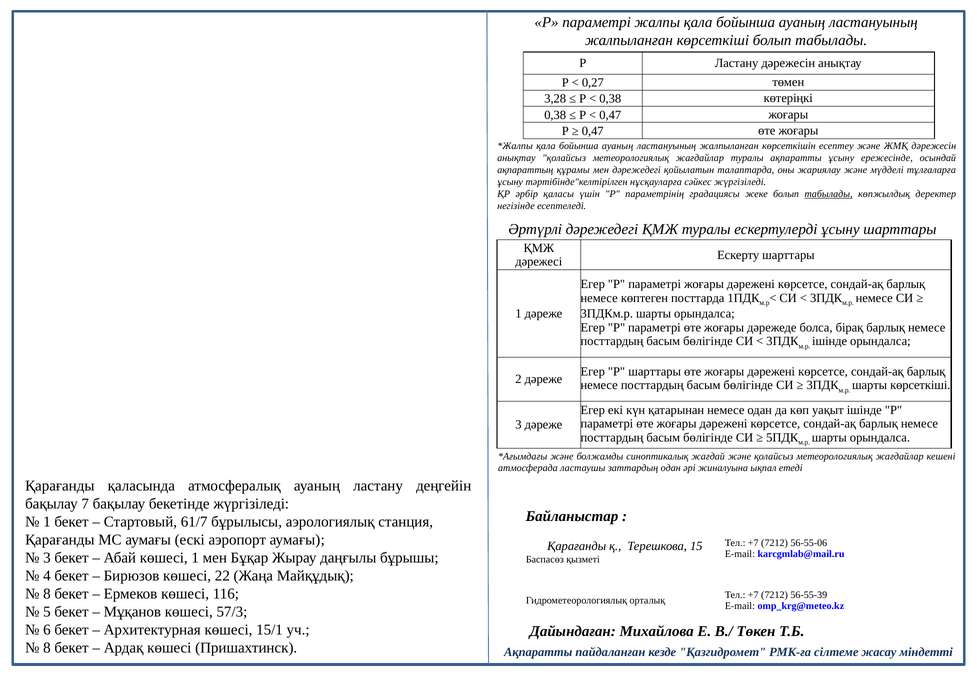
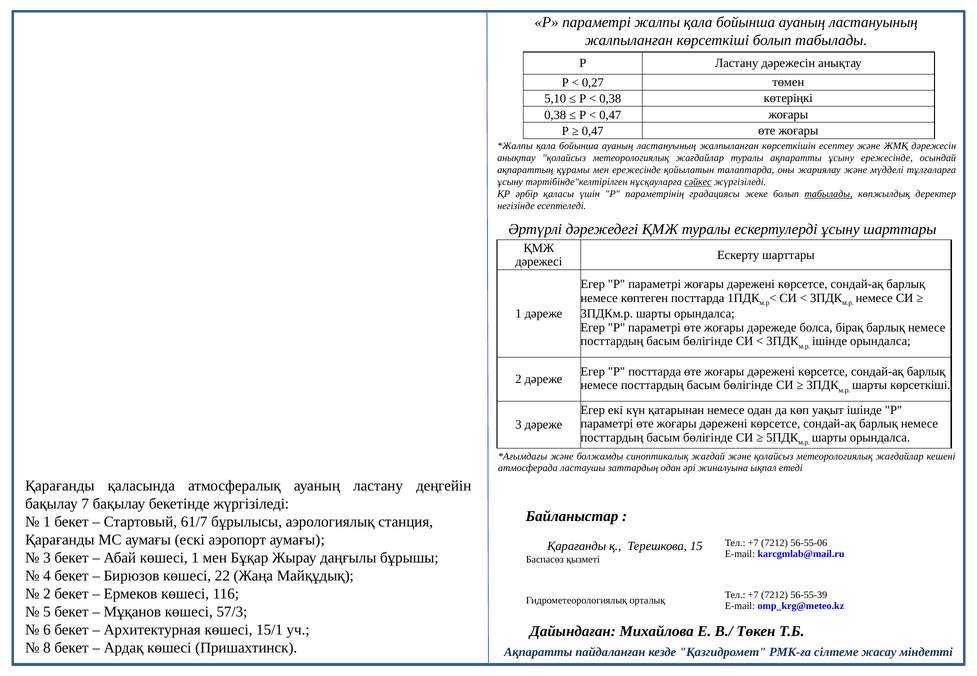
3,28: 3,28 -> 5,10 (555, 99)
мен дәрежедегі: дәрежедегі -> ережесінде (637, 170)
сәйкес underline: none -> present (698, 182)
Р шарттары: шарттары -> посттарда (655, 372)
8: 8 -> 2 (47, 594)
